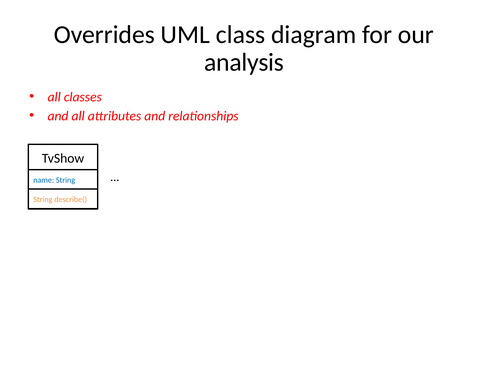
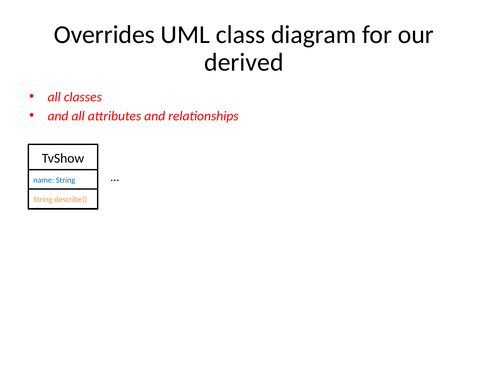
analysis: analysis -> derived (244, 62)
